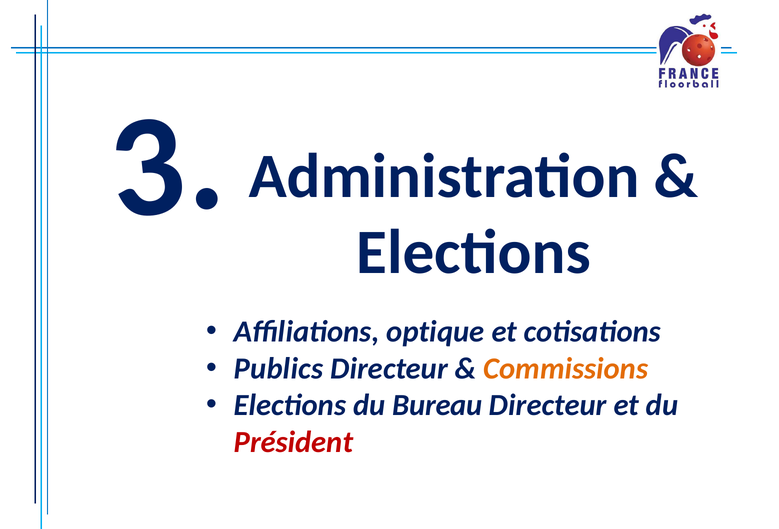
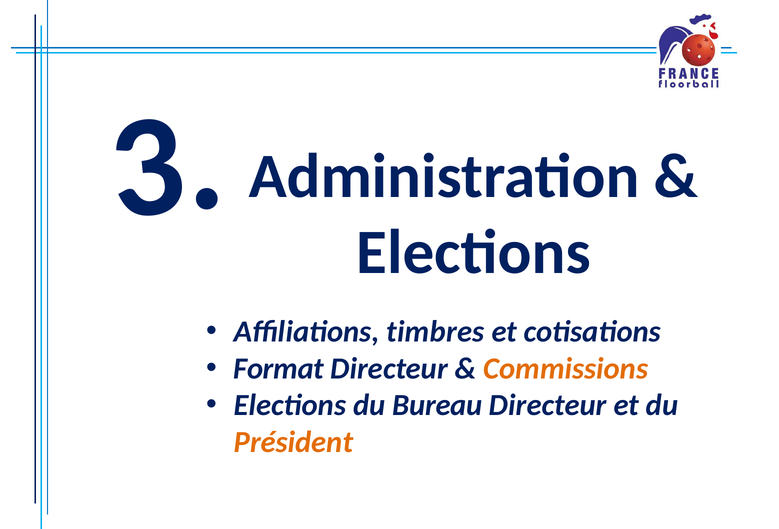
optique: optique -> timbres (435, 332)
Publics: Publics -> Format (279, 369)
Président colour: red -> orange (293, 442)
